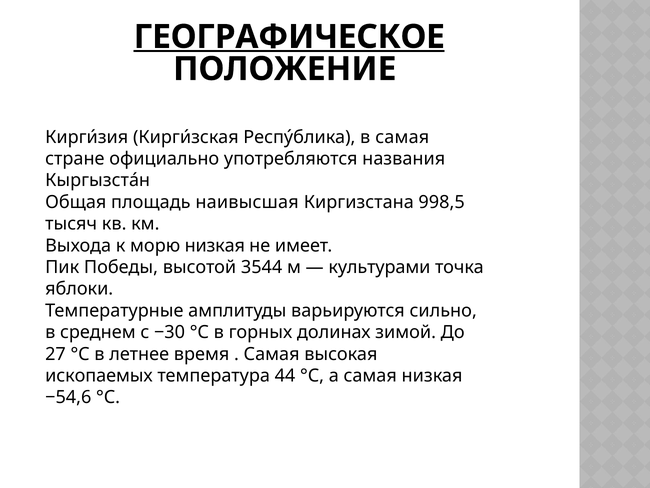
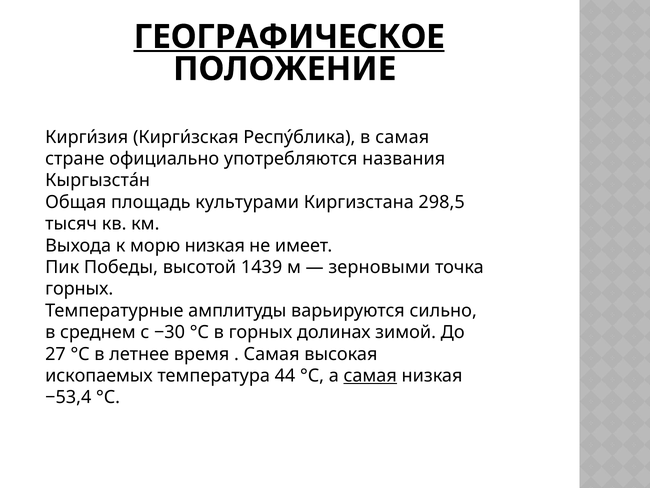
наивысшая: наивысшая -> культурами (247, 202)
998,5: 998,5 -> 298,5 (442, 202)
3544: 3544 -> 1439 (262, 267)
культурами: культурами -> зерновыми (379, 267)
яблоки: яблоки -> горных (79, 289)
самая underline: none -> present (370, 375)
−54,6: −54,6 -> −53,4 (68, 397)
